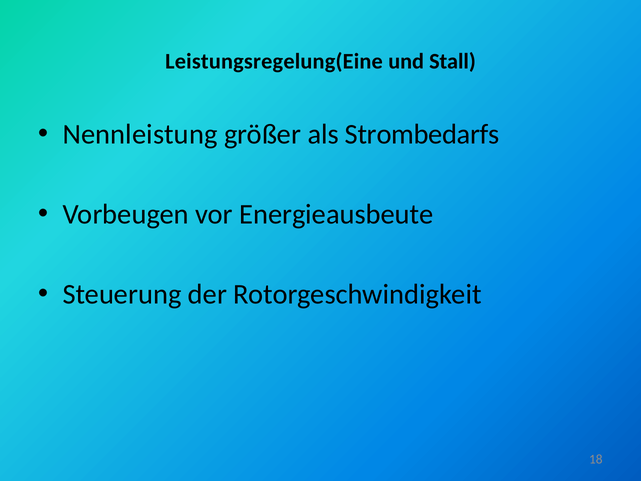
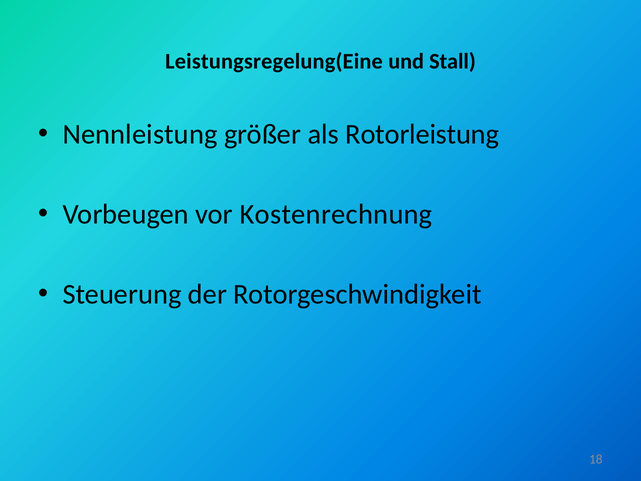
Strombedarfs: Strombedarfs -> Rotorleistung (422, 134)
Energieausbeute: Energieausbeute -> Kostenrechnung (336, 214)
